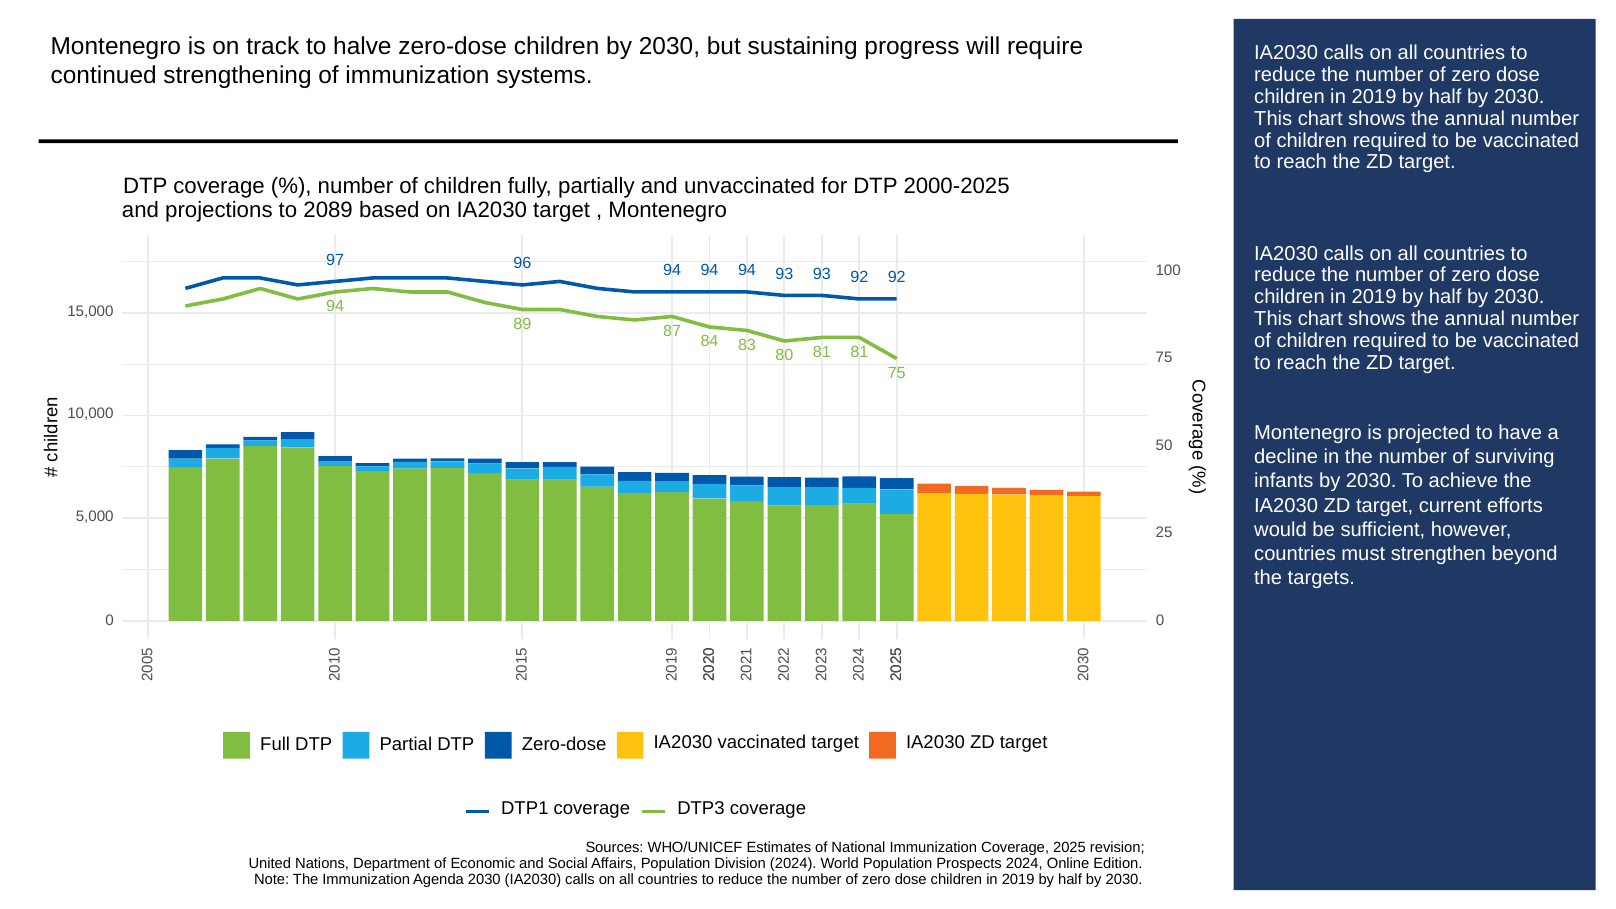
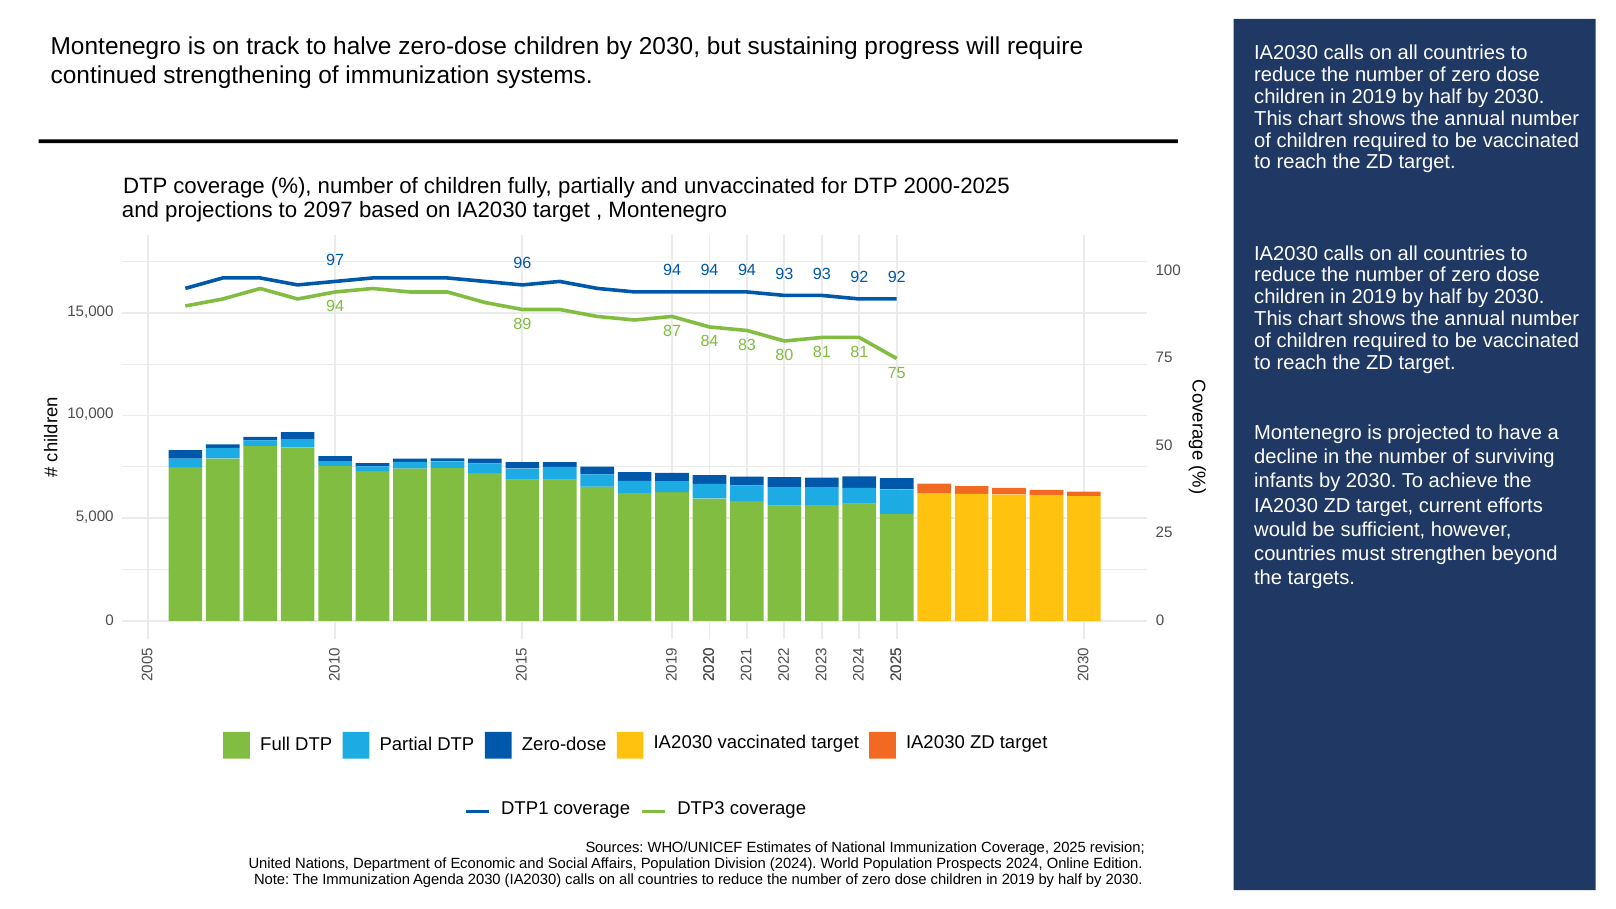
2089: 2089 -> 2097 (328, 210)
